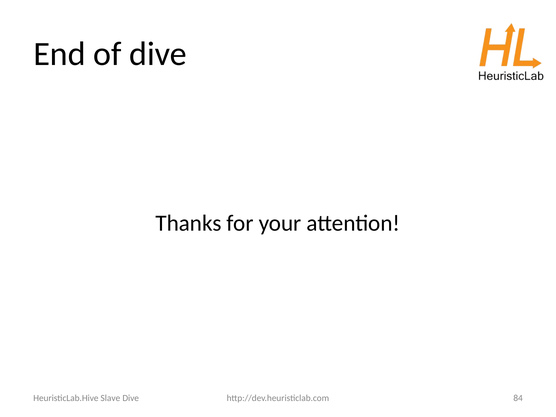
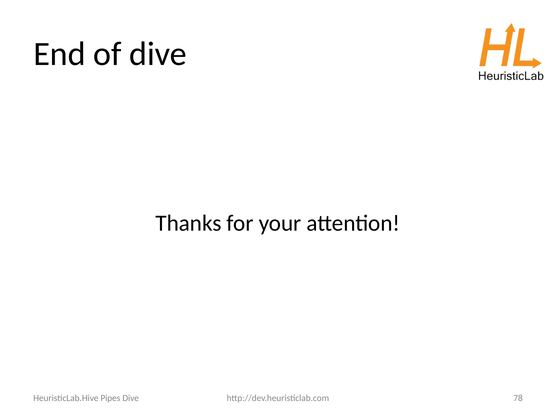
Slave: Slave -> Pipes (110, 398)
84: 84 -> 78 (518, 398)
